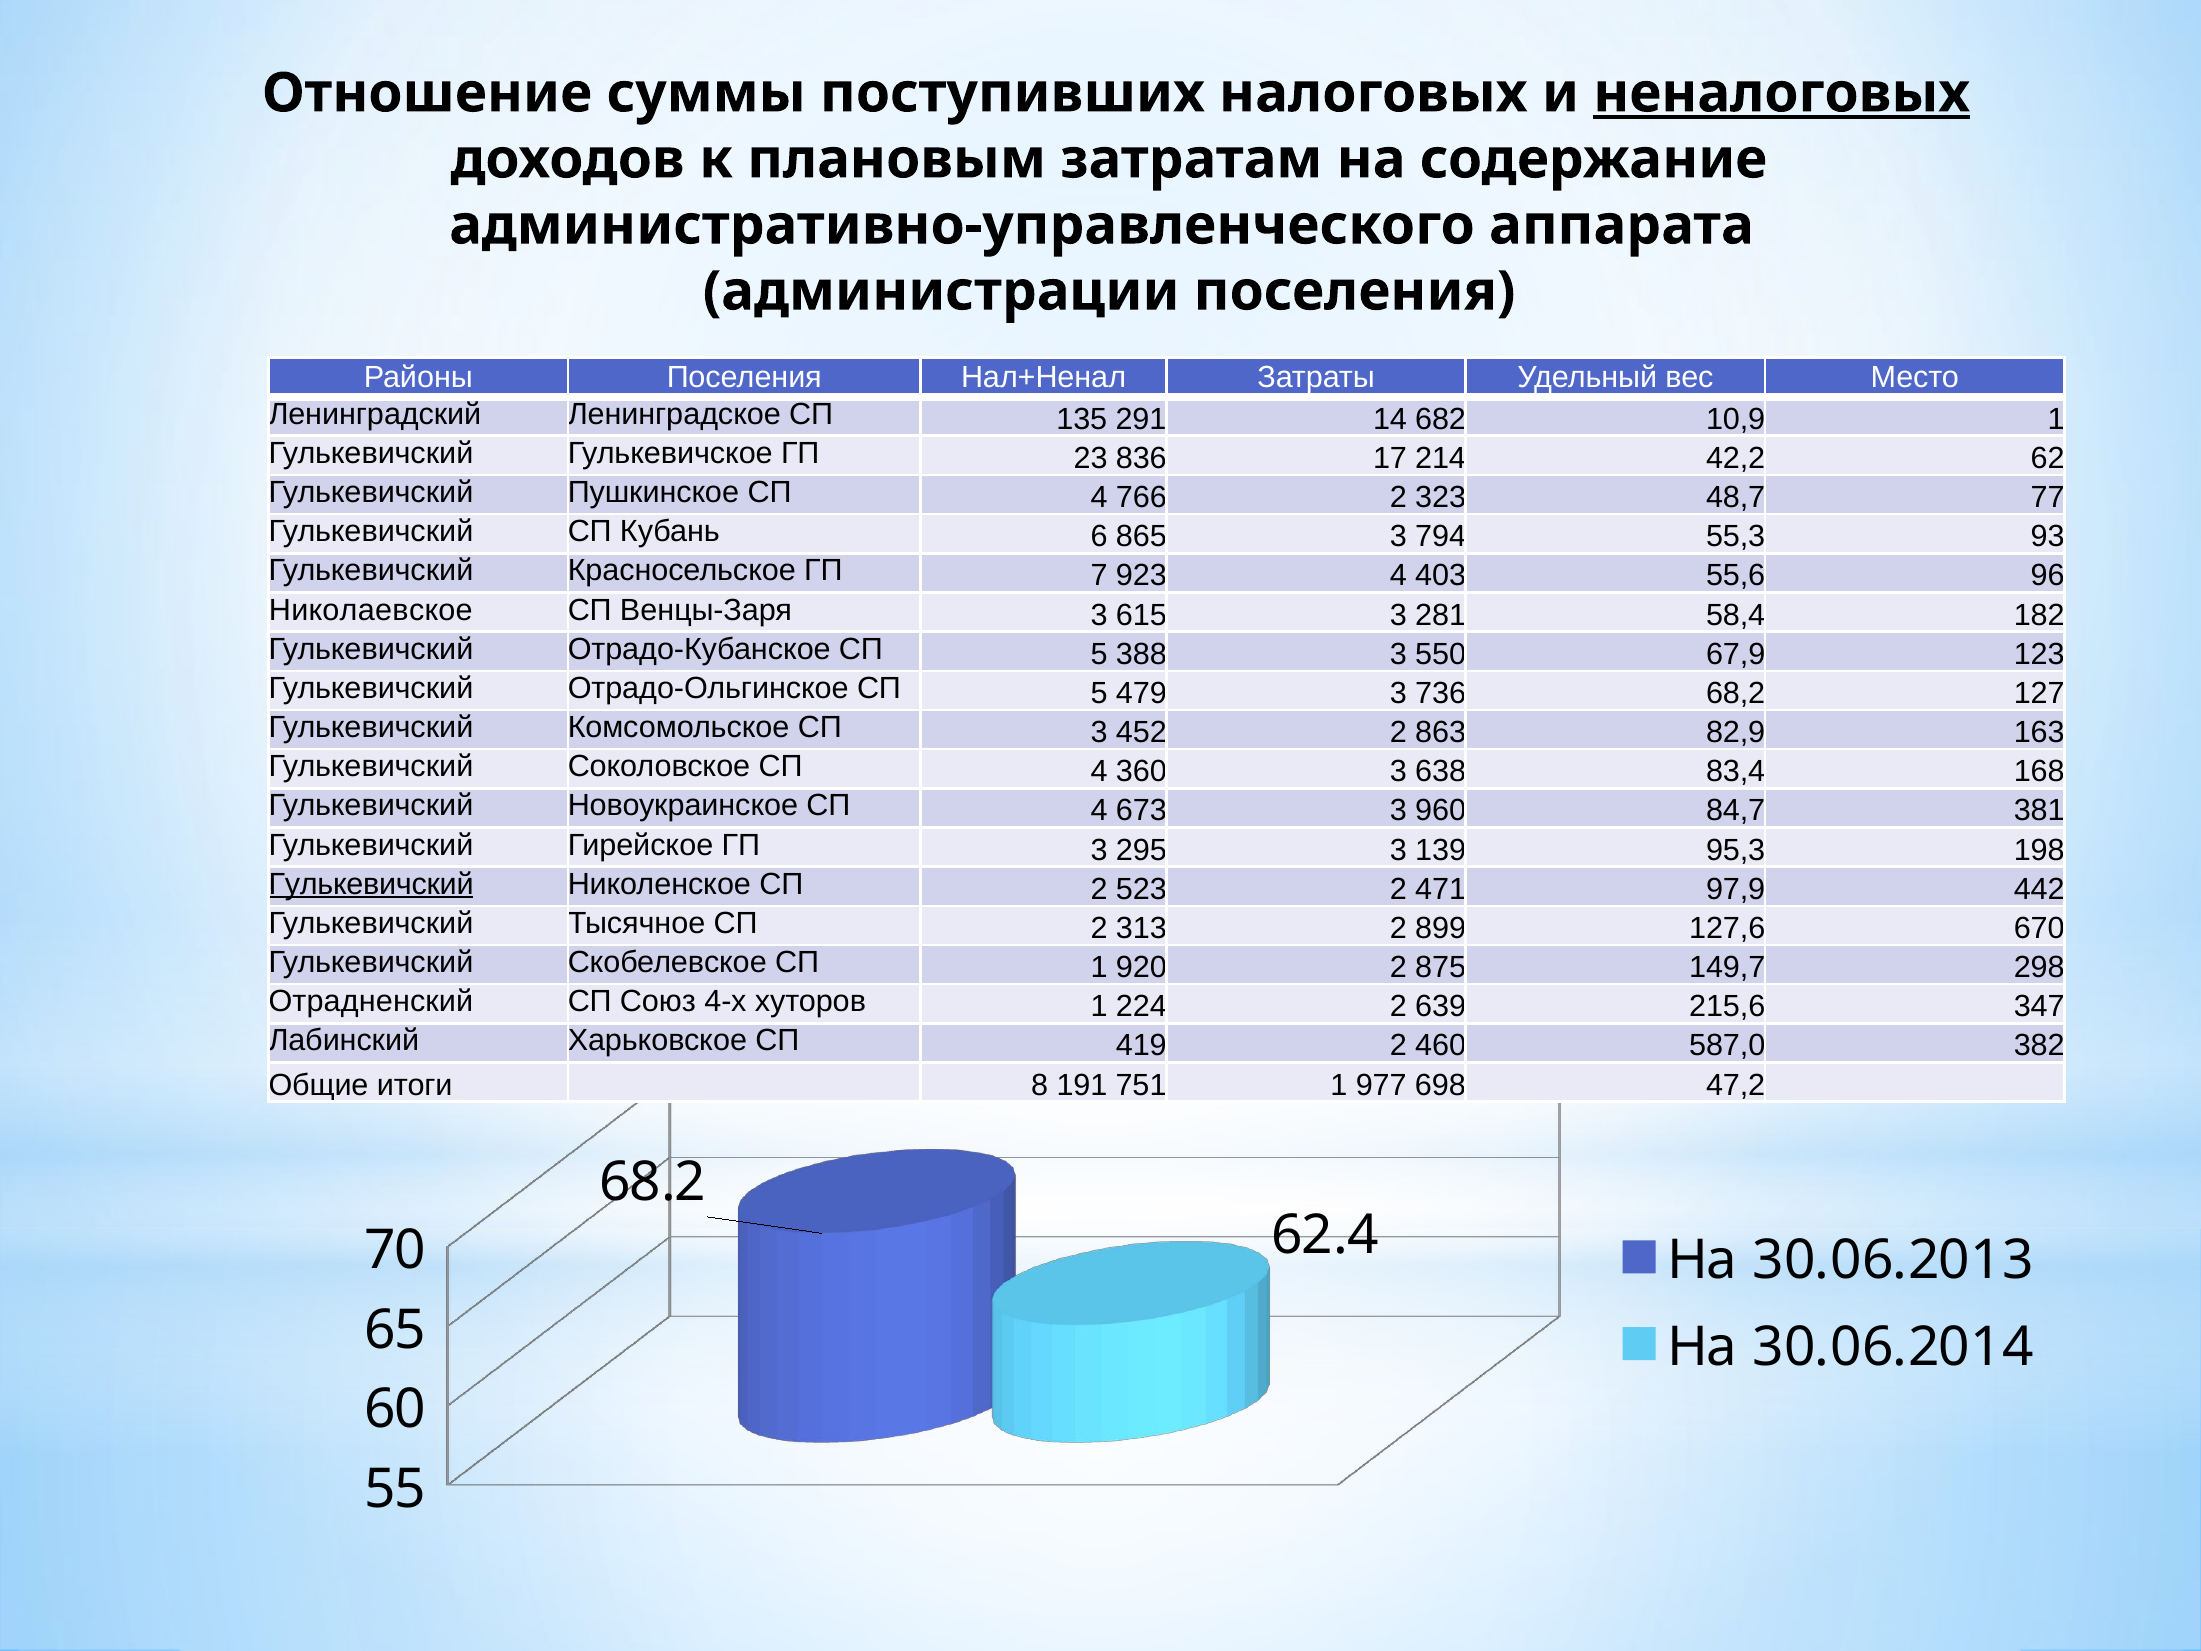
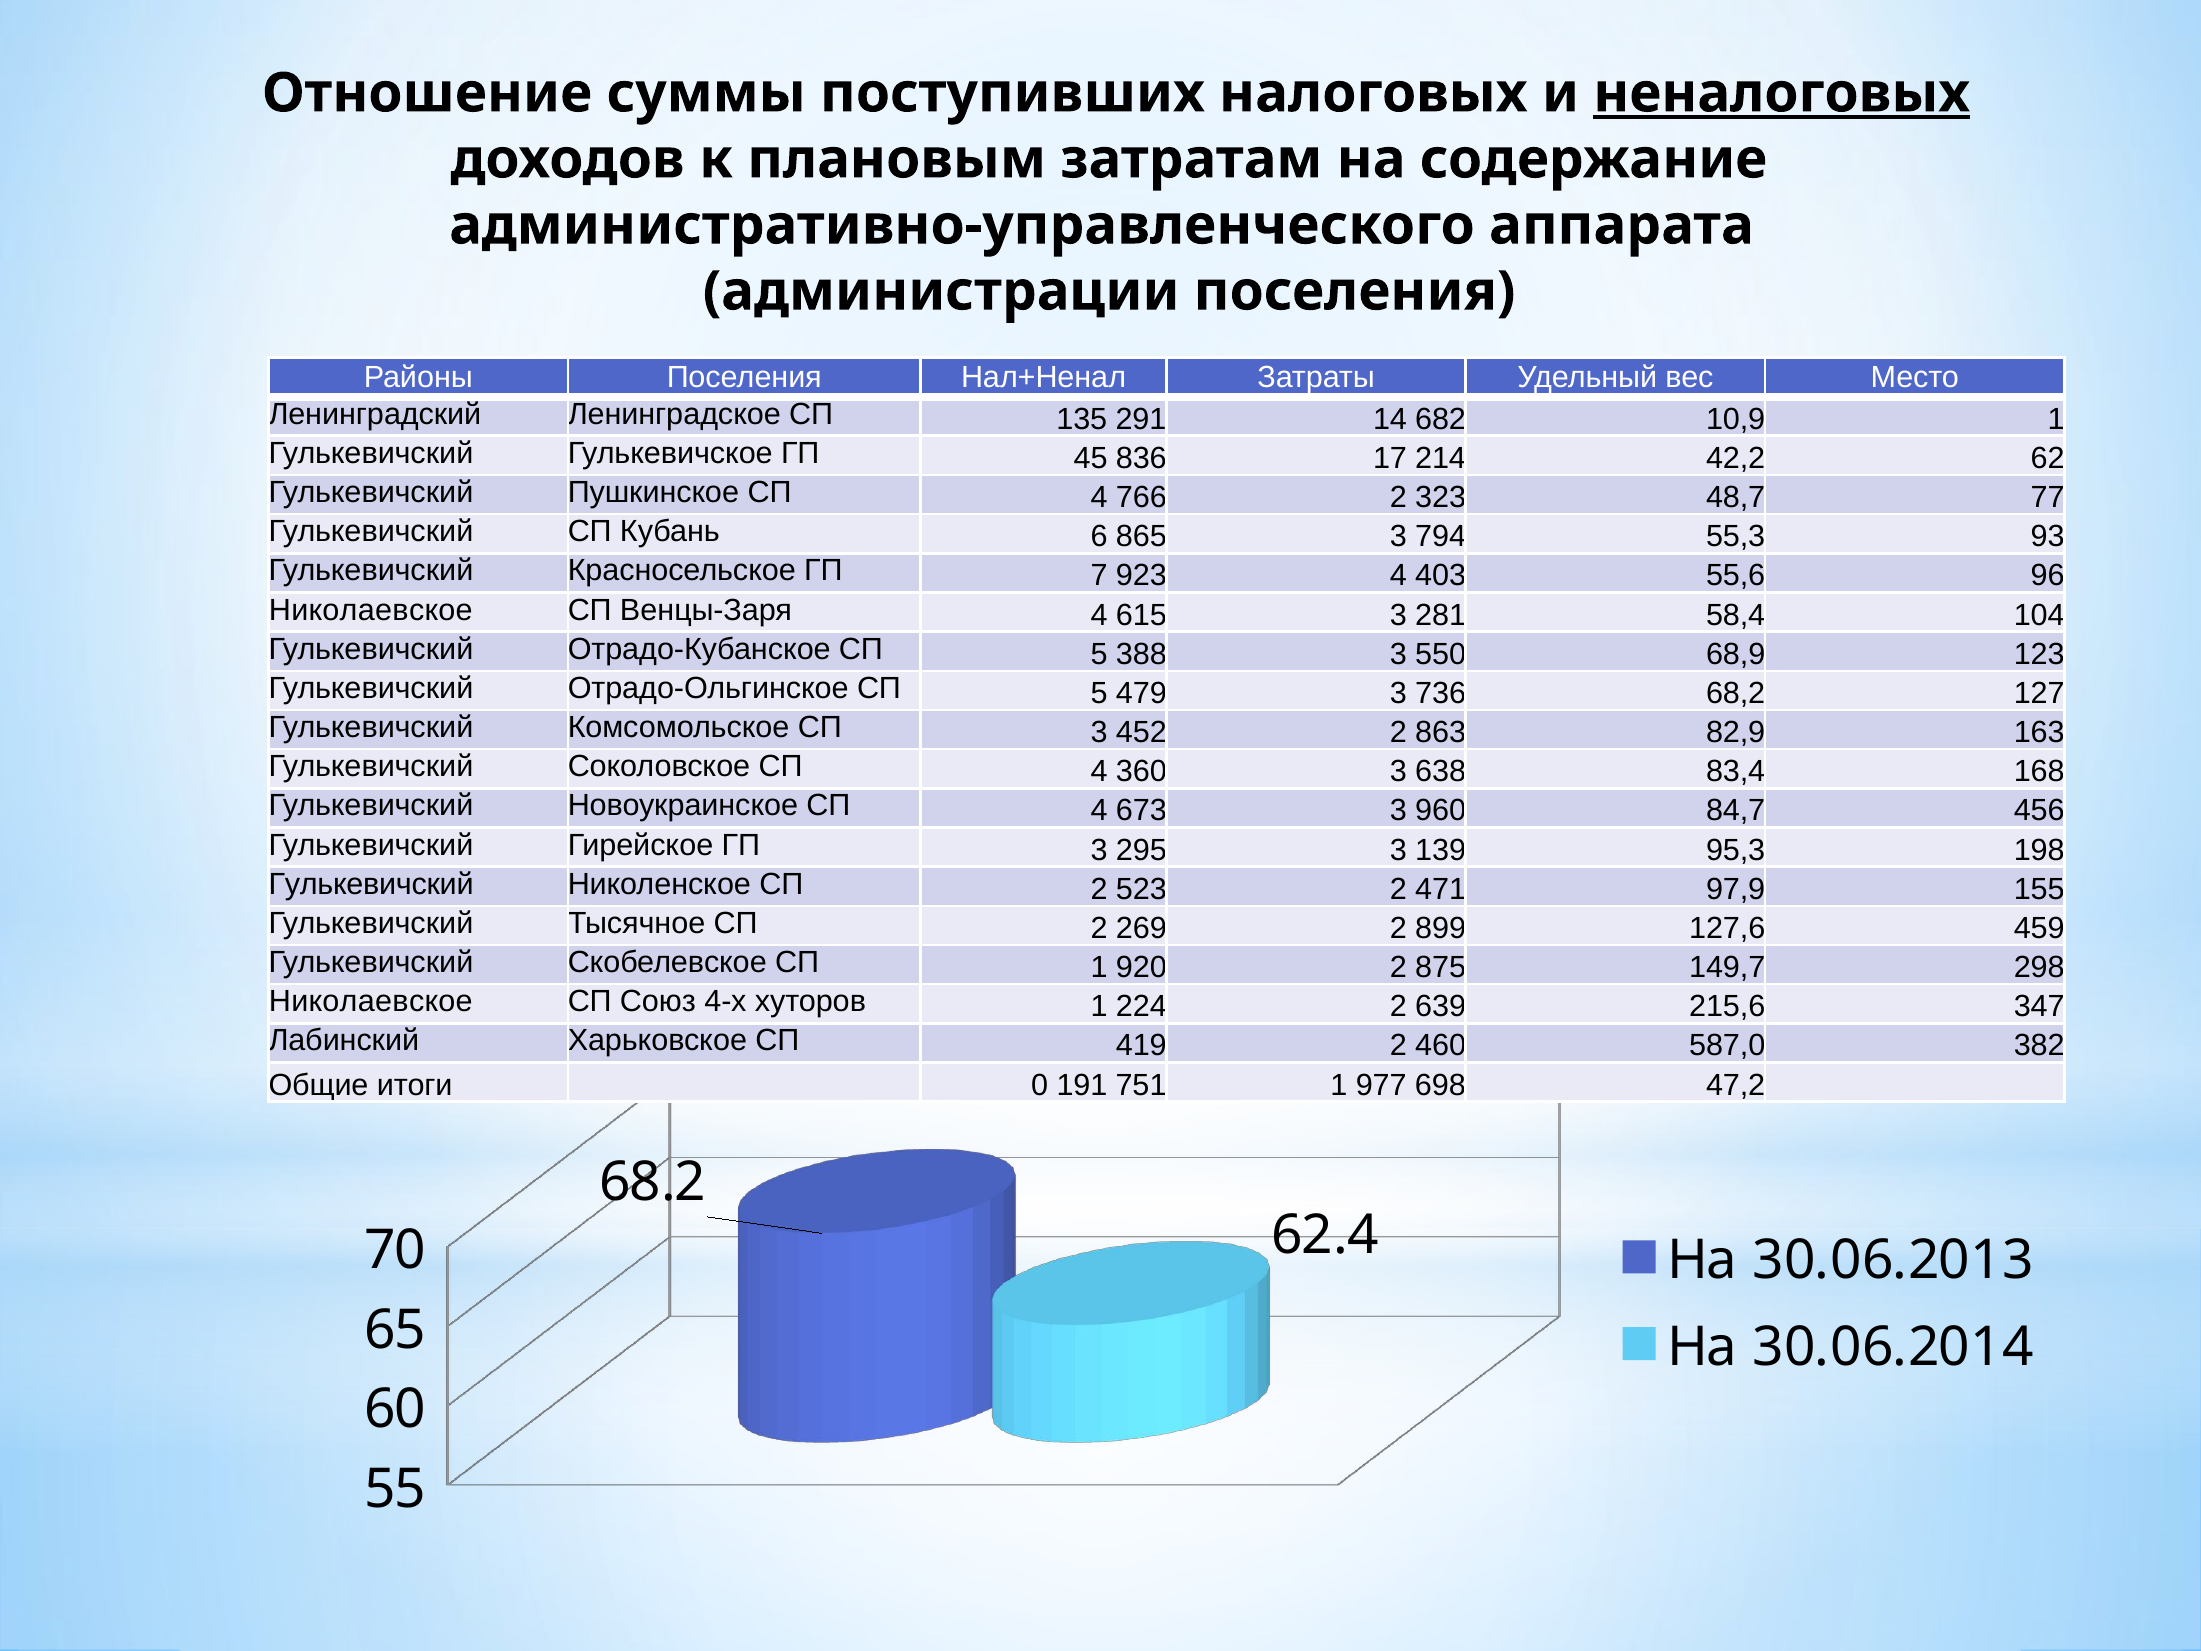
23: 23 -> 45 (1091, 458)
Венцы-Заря 3: 3 -> 4 (1099, 615)
182: 182 -> 104 (2039, 615)
67,9: 67,9 -> 68,9 (1736, 654)
381: 381 -> 456 (2039, 811)
Гулькевичский underline: present -> none (371, 884)
442: 442 -> 155 (2039, 889)
313: 313 -> 269 (1141, 928)
670: 670 -> 459 (2039, 928)
Отрадненский: Отрадненский -> Николаевское (371, 1002)
8: 8 -> 0 (1040, 1085)
